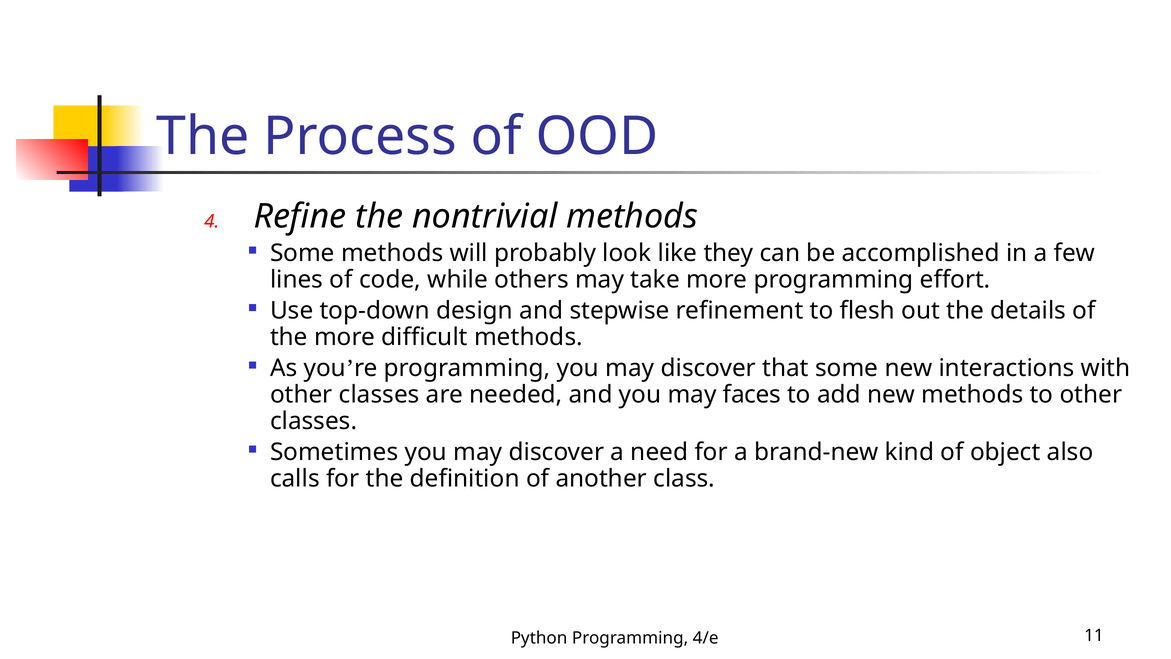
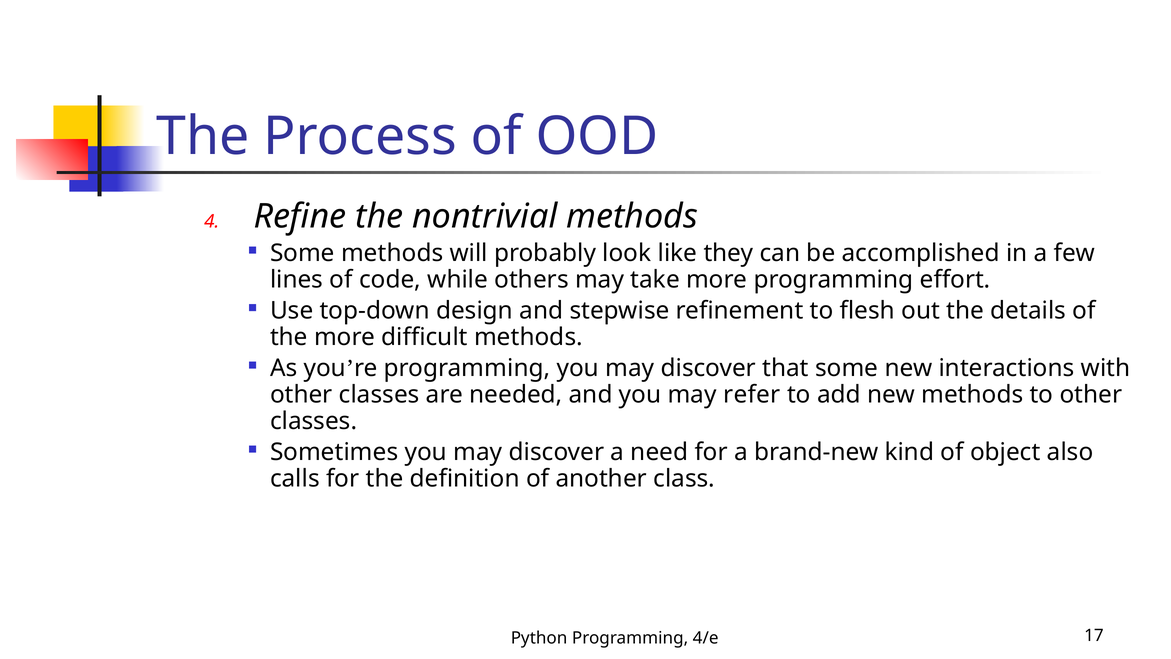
faces: faces -> refer (752, 394)
11: 11 -> 17 (1094, 635)
